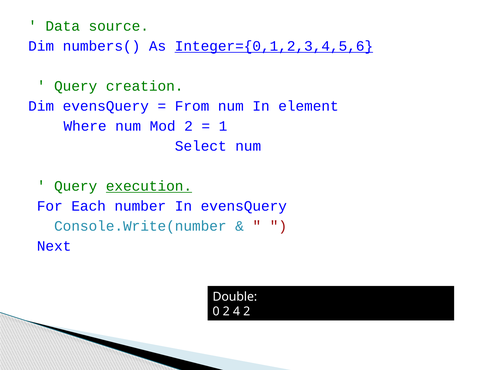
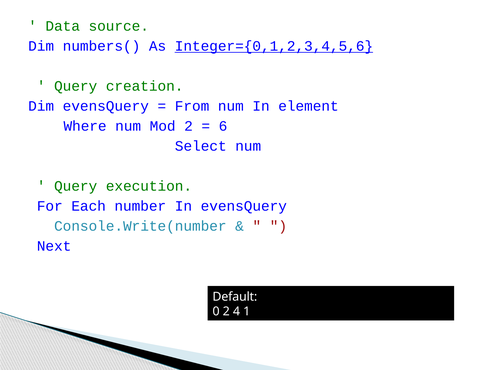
1: 1 -> 6 (223, 126)
execution underline: present -> none (149, 186)
Double: Double -> Default (235, 296)
4 2: 2 -> 1 (247, 311)
